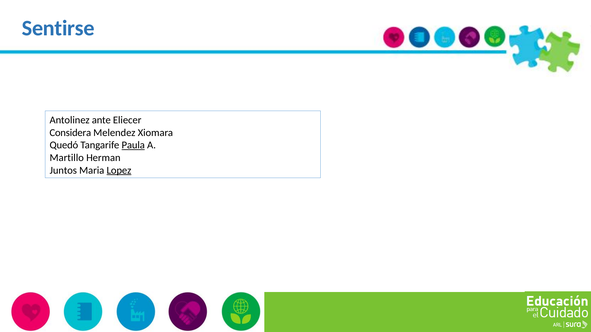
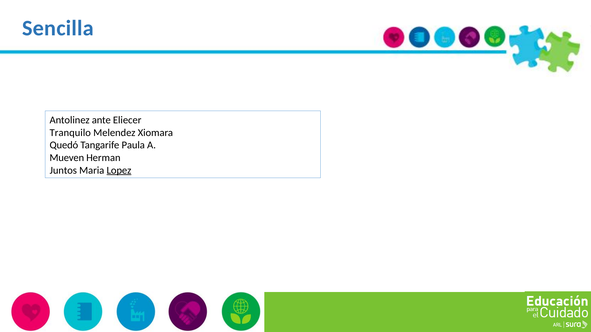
Sentirse: Sentirse -> Sencilla (58, 28)
Considera: Considera -> Tranquilo (70, 133)
Paula underline: present -> none (133, 145)
Martillo: Martillo -> Mueven (67, 158)
